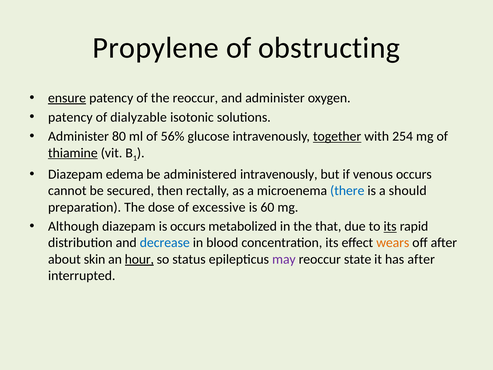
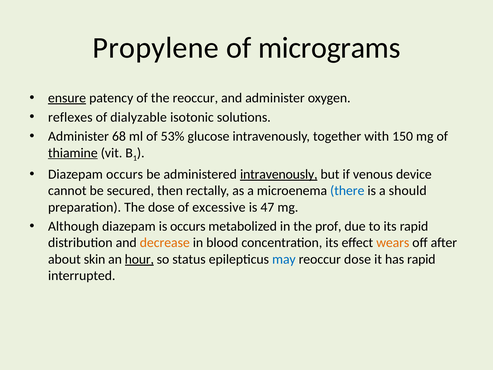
obstructing: obstructing -> micrograms (329, 48)
patency: patency -> reflexes (70, 117)
80: 80 -> 68 (119, 136)
56%: 56% -> 53% (173, 136)
together underline: present -> none (337, 136)
254: 254 -> 150 (403, 136)
Diazepam edema: edema -> occurs (125, 174)
intravenously underline: none -> present (279, 174)
venous occurs: occurs -> device (414, 174)
60: 60 -> 47 (267, 207)
that: that -> prof (328, 226)
its underline: present -> none (390, 226)
decrease colour: blue -> orange (165, 243)
may colour: purple -> blue (284, 259)
reoccur state: state -> dose (358, 259)
has after: after -> rapid (421, 259)
